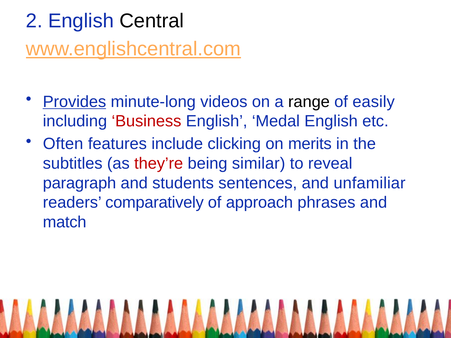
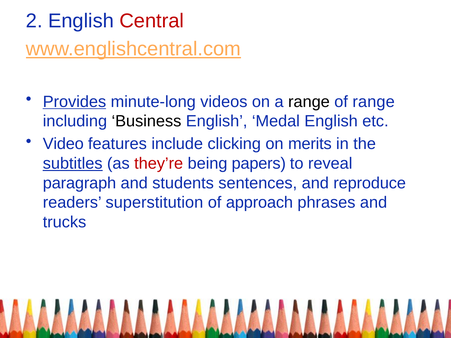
Central colour: black -> red (152, 21)
of easily: easily -> range (374, 102)
Business colour: red -> black (146, 121)
Often: Often -> Video (63, 144)
subtitles underline: none -> present (73, 164)
similar: similar -> papers (259, 164)
unfamiliar: unfamiliar -> reproduce (370, 183)
comparatively: comparatively -> superstitution (154, 203)
match: match -> trucks (65, 222)
